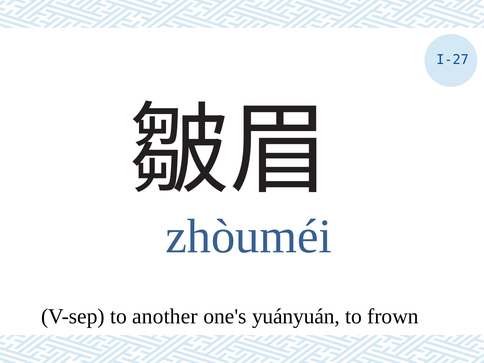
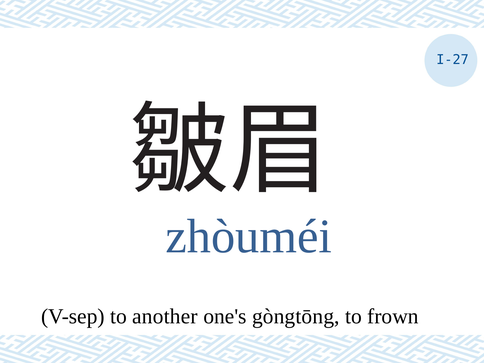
yuányuán: yuányuán -> gòngtōng (296, 316)
